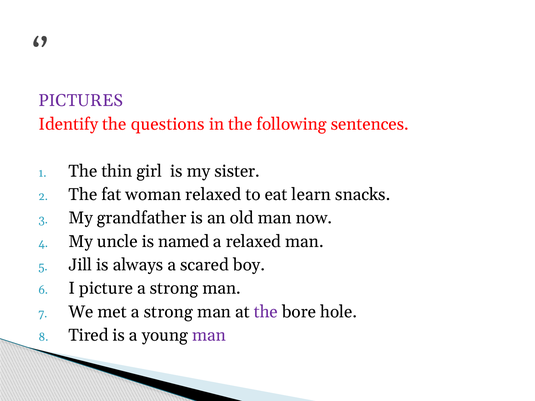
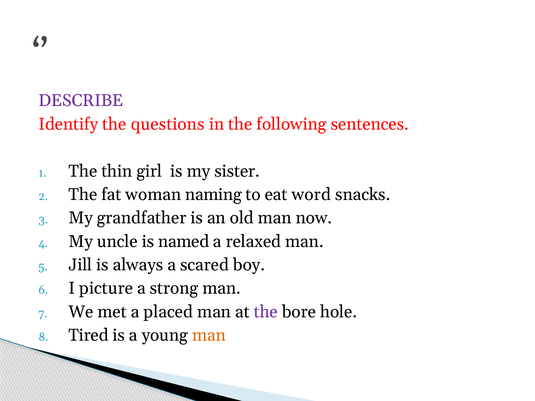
PICTURES: PICTURES -> DESCRIBE (81, 101)
woman relaxed: relaxed -> naming (213, 195)
learn: learn -> word (311, 195)
met a strong: strong -> placed (168, 312)
man colour: purple -> orange (209, 335)
